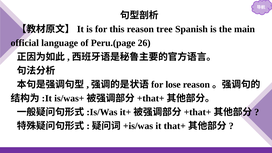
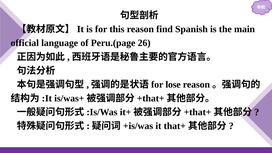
tree: tree -> find (165, 29)
